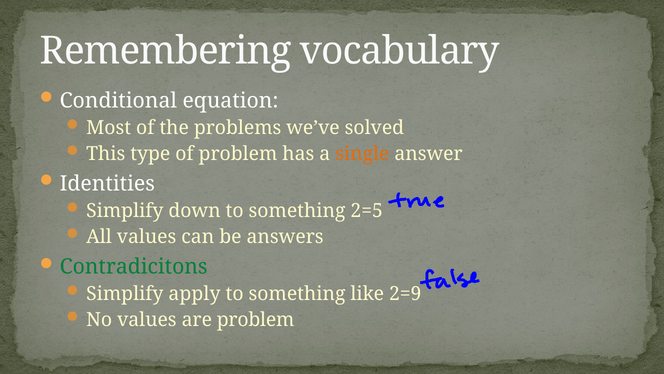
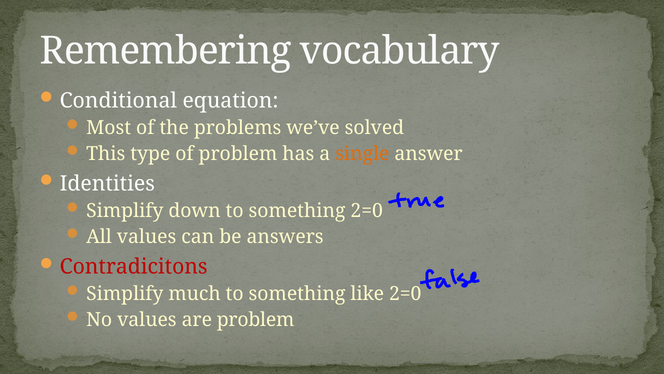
something 2=5: 2=5 -> 2=0 (367, 210)
Contradicitons colour: green -> red (134, 266)
apply: apply -> much (195, 293)
like 2=9: 2=9 -> 2=0 (405, 293)
